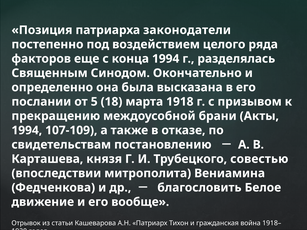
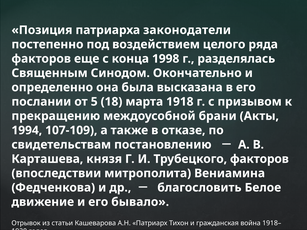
конца 1994: 1994 -> 1998 (166, 59)
Трубецкого совестью: совестью -> факторов (259, 159)
вообще: вообще -> бывало (140, 202)
